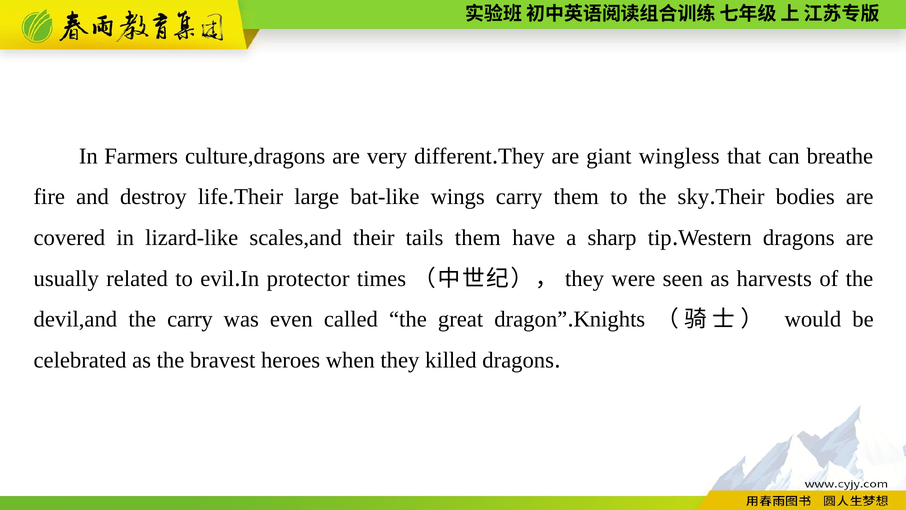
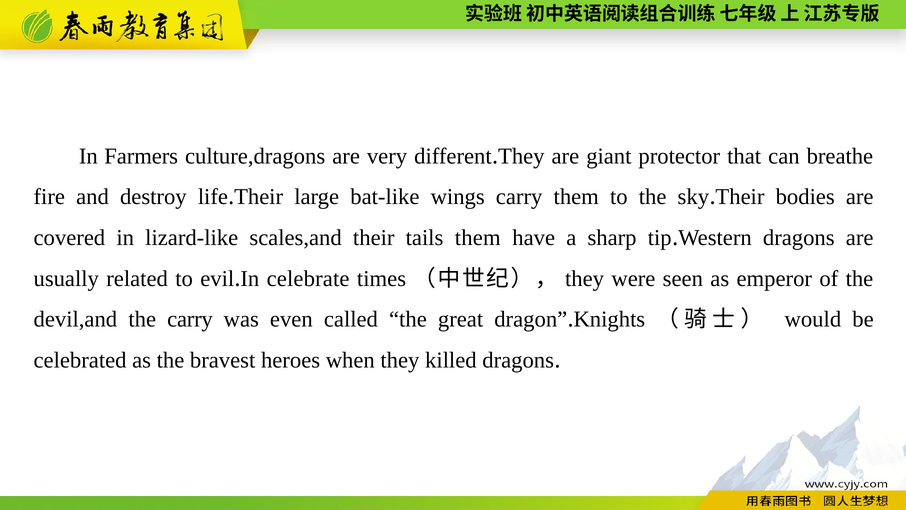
wingless: wingless -> protector (679, 156)
protector: protector -> celebrate (308, 278)
harvests: harvests -> emperor (774, 278)
